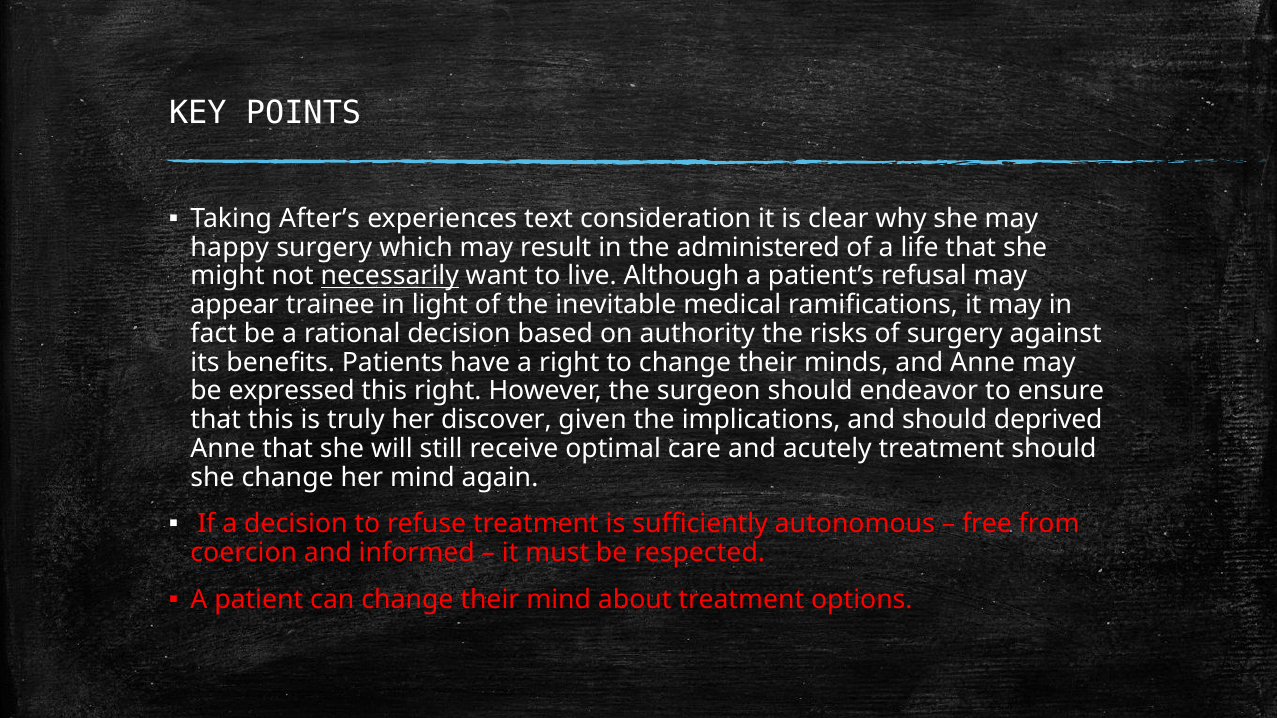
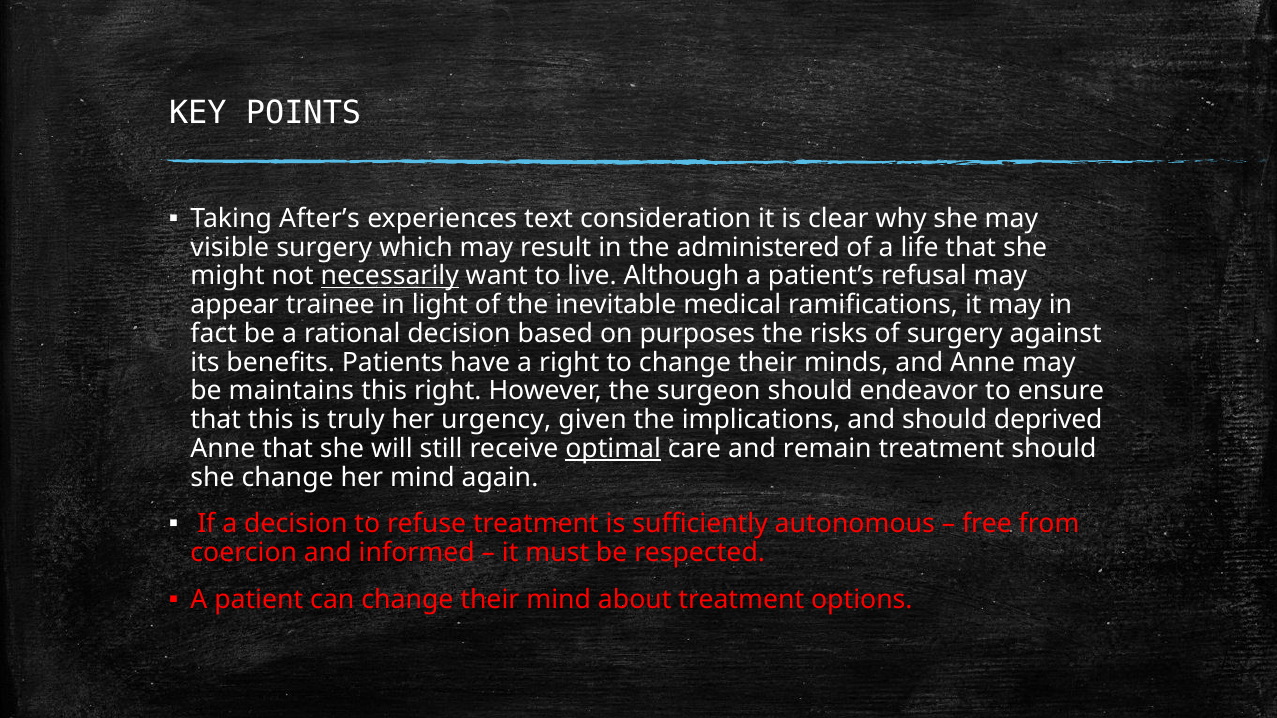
happy: happy -> visible (230, 247)
authority: authority -> purposes (697, 334)
expressed: expressed -> maintains (291, 391)
discover: discover -> urgency (496, 420)
optimal underline: none -> present (613, 449)
acutely: acutely -> remain (827, 449)
